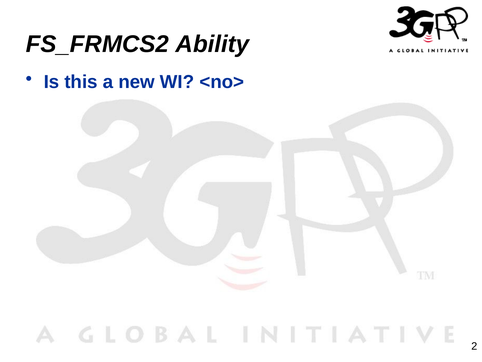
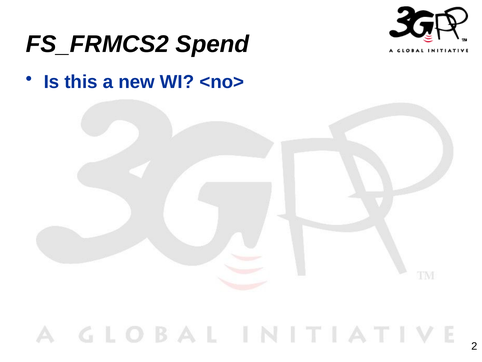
Ability: Ability -> Spend (212, 44)
